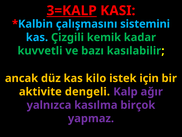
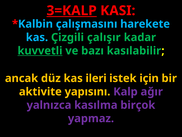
sistemini: sistemini -> harekete (145, 24)
kemik: kemik -> çalışır (104, 37)
kuvvetli underline: none -> present (40, 51)
kilo: kilo -> ileri (96, 78)
dengeli: dengeli -> yapısını (87, 91)
